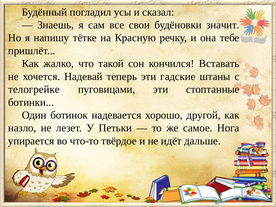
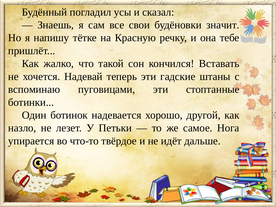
телогрейке: телогрейке -> вспоминаю (34, 89)
